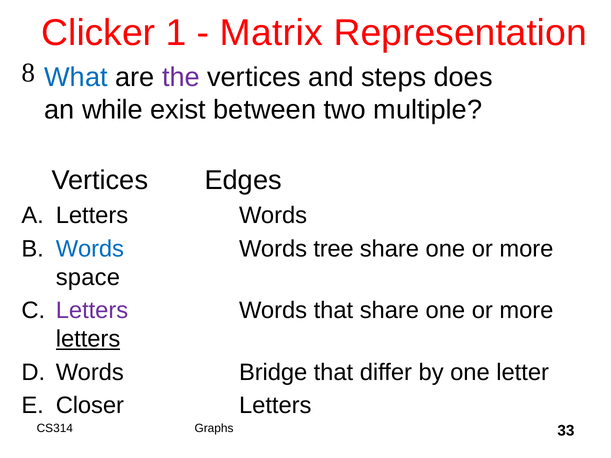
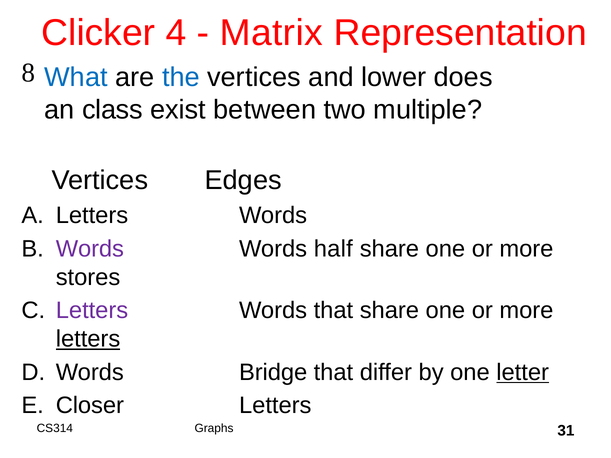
1: 1 -> 4 (176, 33)
the colour: purple -> blue (181, 77)
steps: steps -> lower (394, 77)
while: while -> class (112, 110)
Words colour: blue -> purple (90, 249)
tree: tree -> half (333, 249)
space: space -> stores (88, 277)
letter underline: none -> present (523, 372)
33: 33 -> 31 (566, 431)
